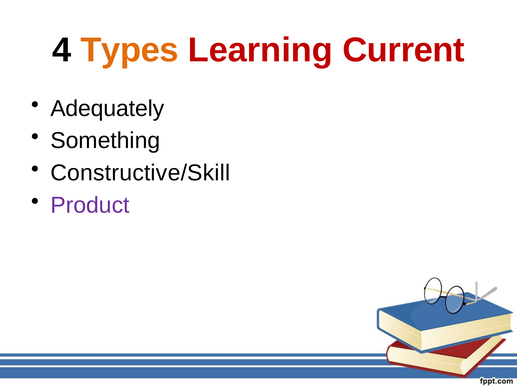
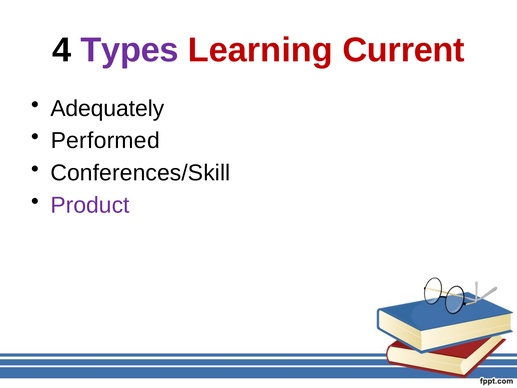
Types colour: orange -> purple (130, 50)
Something: Something -> Performed (105, 141)
Constructive/Skill: Constructive/Skill -> Conferences/Skill (140, 173)
